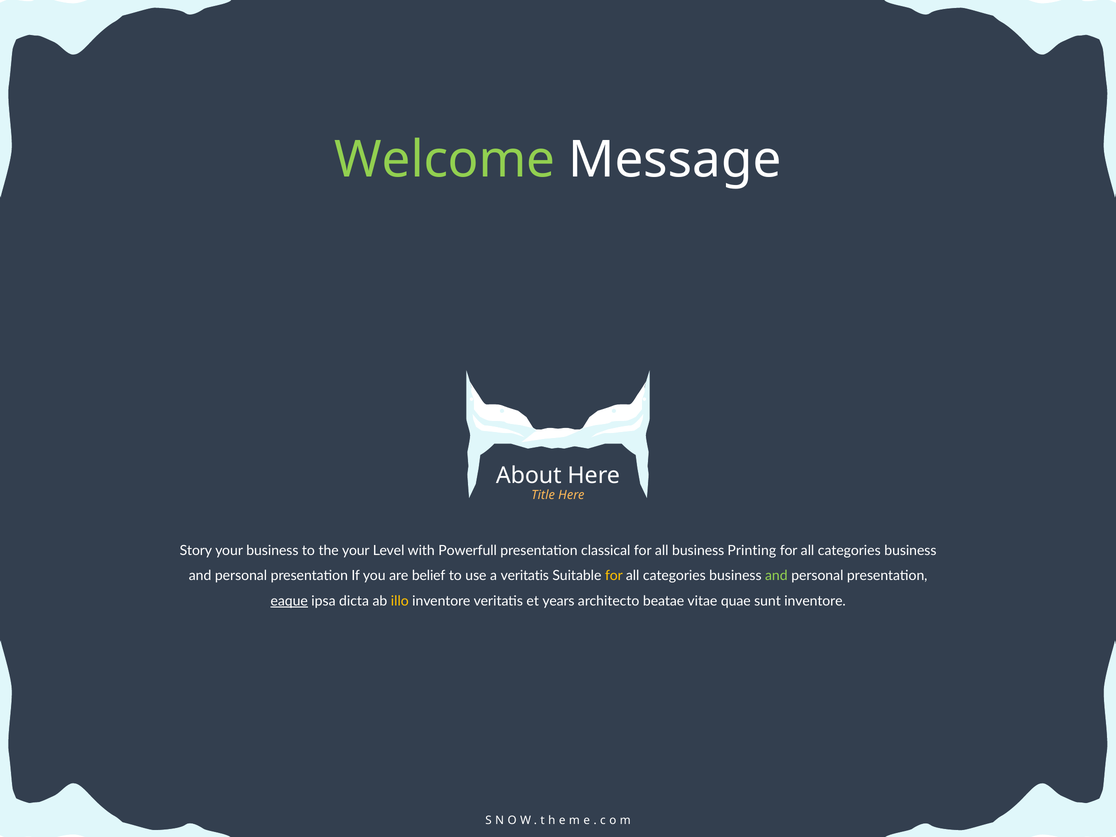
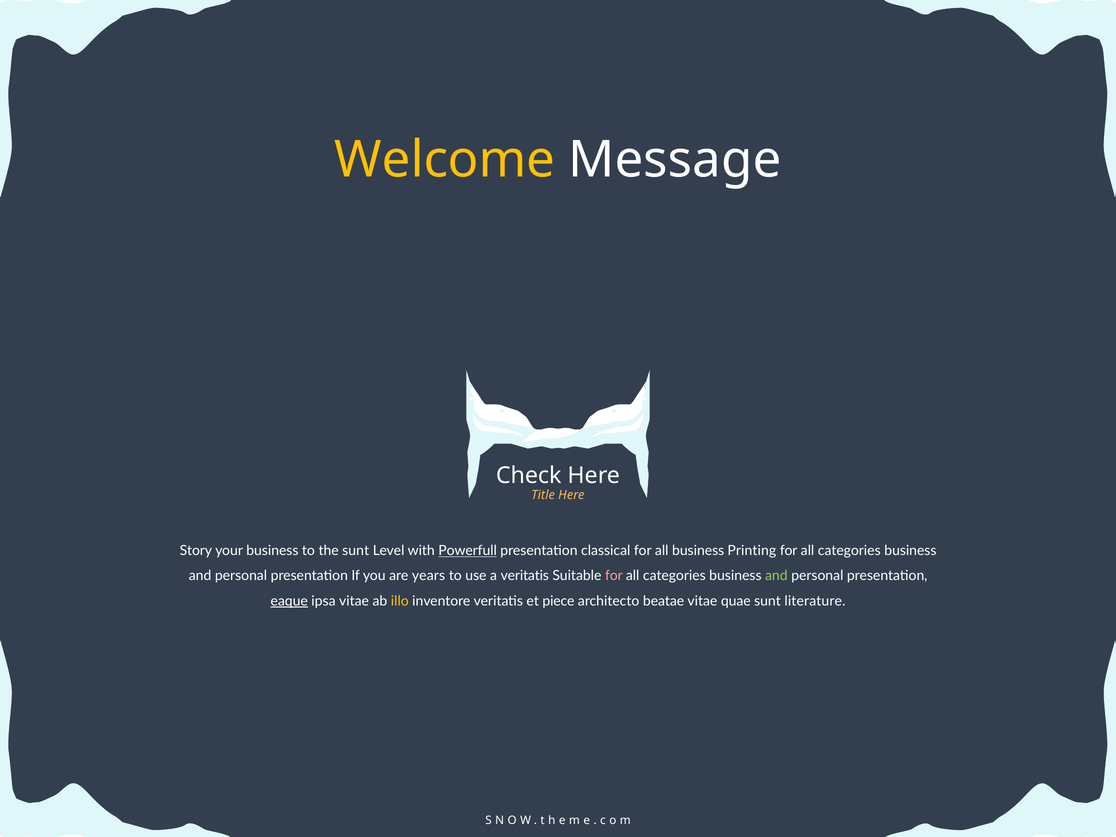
Welcome colour: light green -> yellow (445, 160)
About: About -> Check (529, 476)
the your: your -> sunt (356, 551)
Powerfull underline: none -> present (468, 551)
belief: belief -> years (429, 576)
for colour: yellow -> pink (614, 576)
ipsa dicta: dicta -> vitae (354, 601)
years: years -> piece (558, 601)
sunt inventore: inventore -> literature (815, 601)
